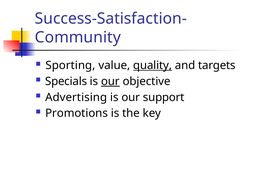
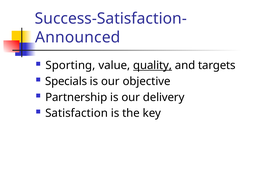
Community: Community -> Announced (78, 37)
our underline: present -> none (110, 81)
Advertising: Advertising -> Partnership (76, 97)
support: support -> delivery (164, 97)
Promotions: Promotions -> Satisfaction (77, 113)
